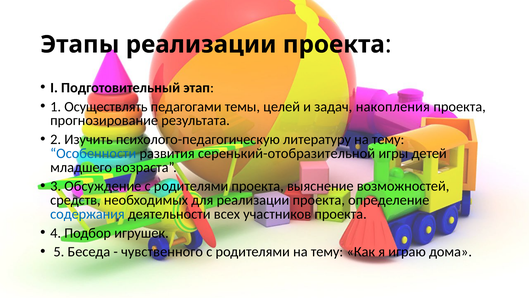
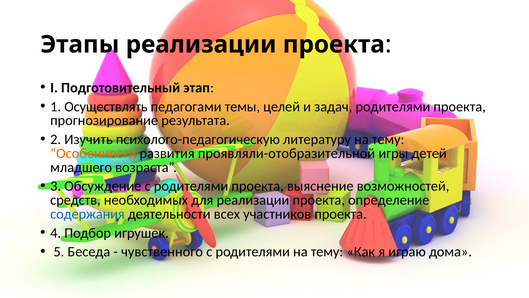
задач накопления: накопления -> родителями (393, 106)
Особенности colour: blue -> orange (93, 153)
серенький-отобразительной: серенький-отобразительной -> проявляли-отобразительной (287, 153)
